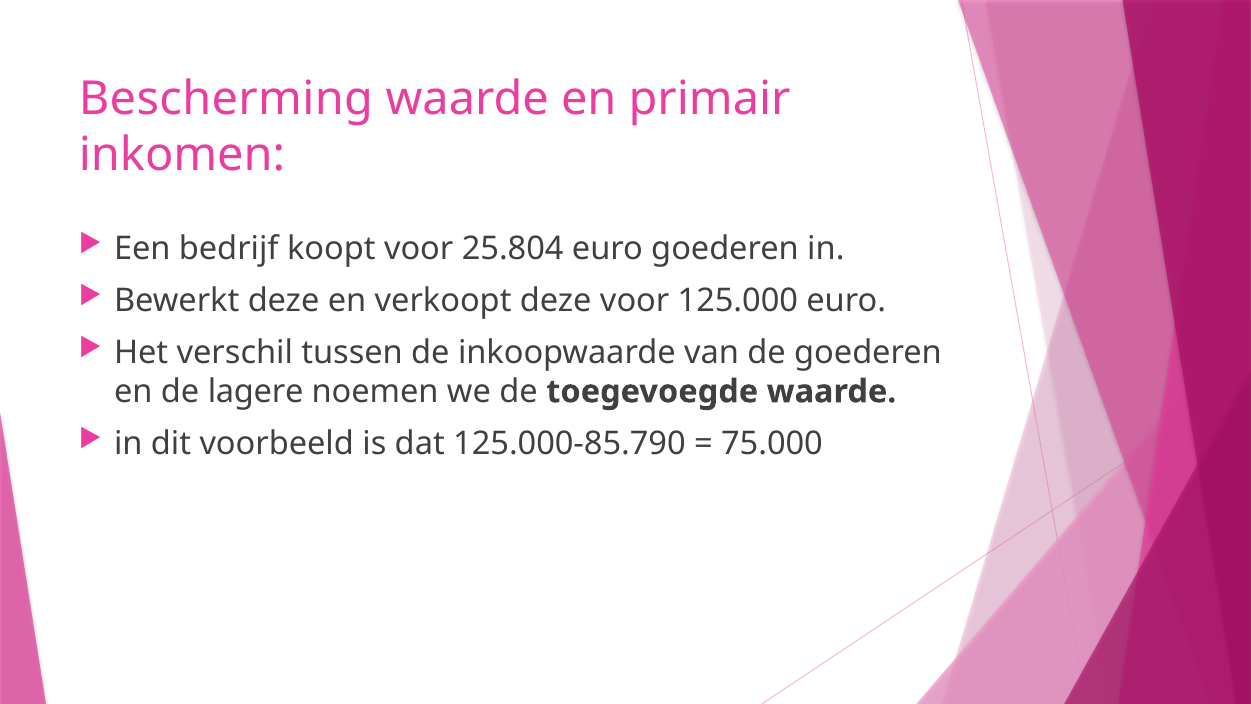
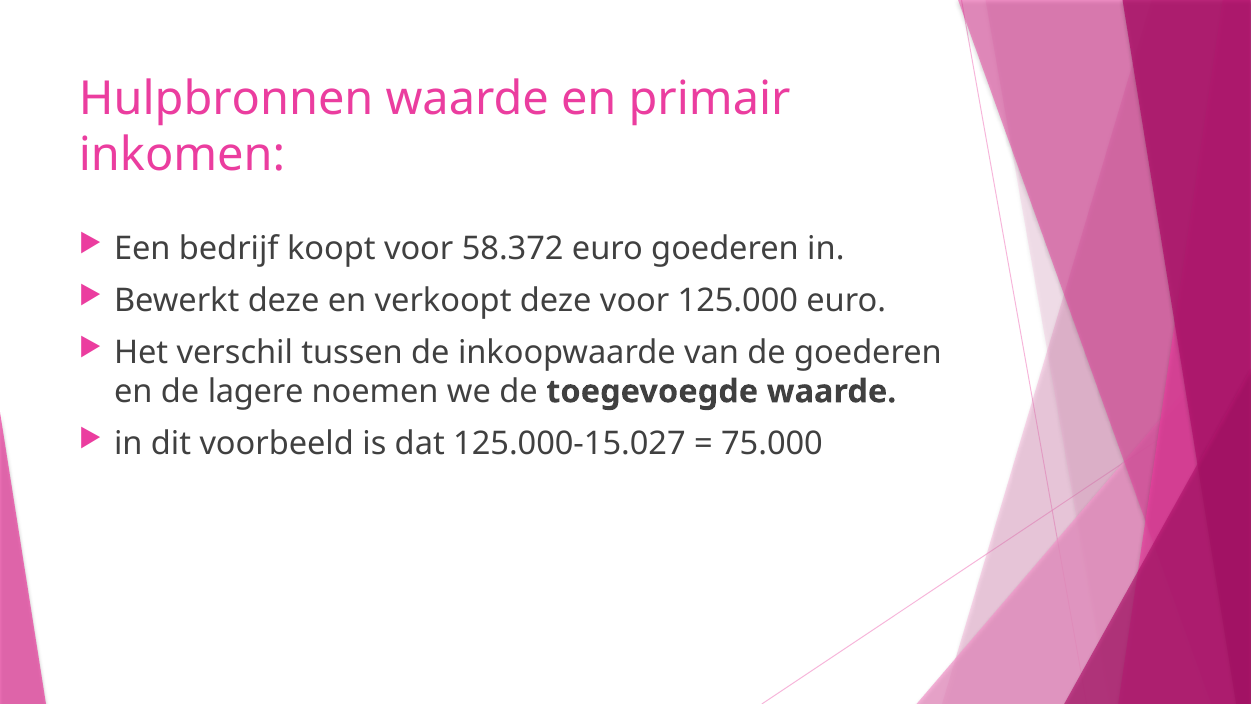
Bescherming: Bescherming -> Hulpbronnen (226, 99)
25.804: 25.804 -> 58.372 (513, 248)
125.000-85.790: 125.000-85.790 -> 125.000-15.027 (569, 443)
